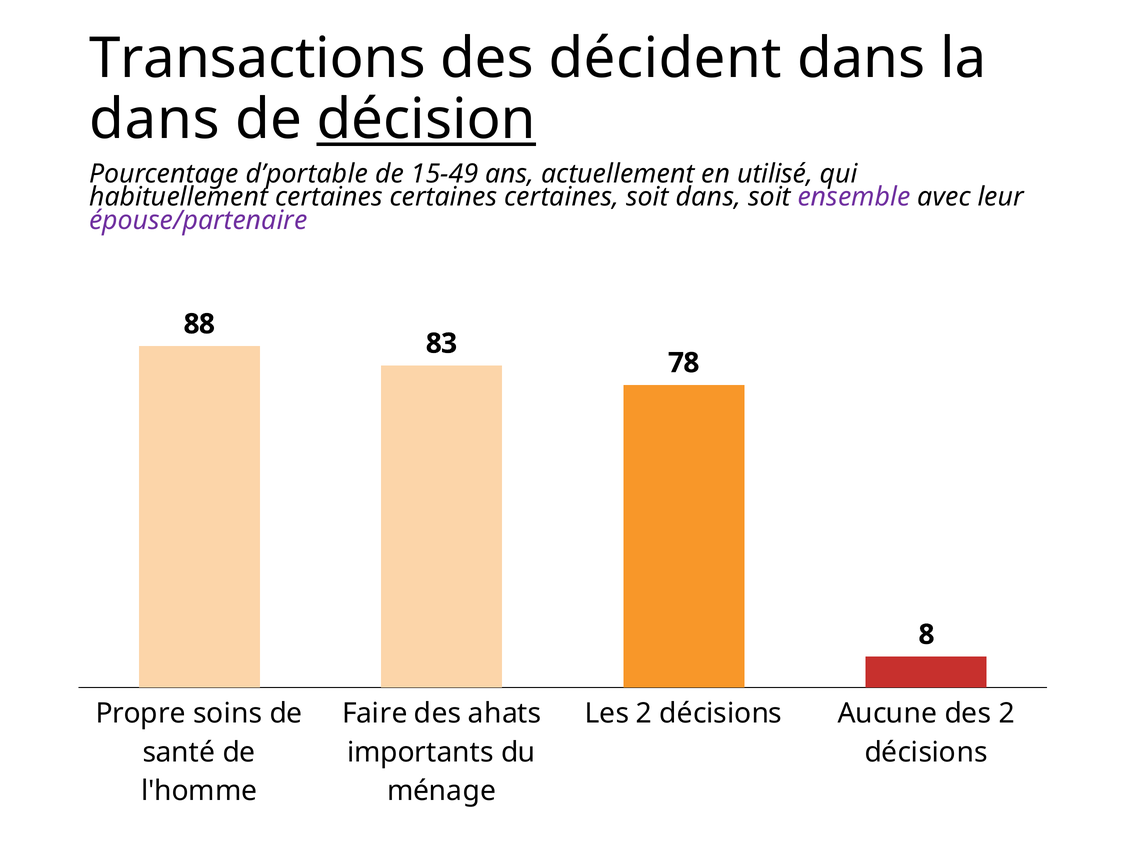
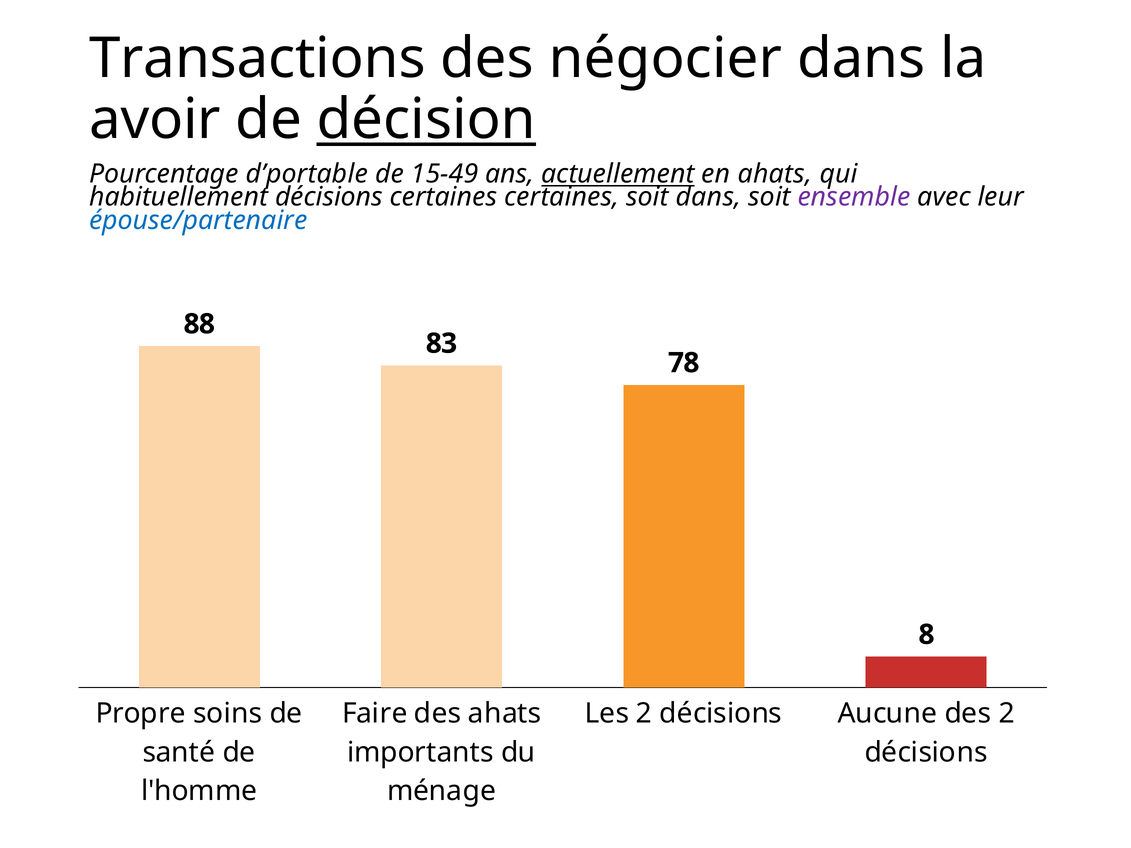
décident: décident -> négocier (665, 59)
dans: dans -> avoir (155, 120)
actuellement underline: none -> present (618, 174)
en utilisé: utilisé -> ahats (775, 174)
habituellement certaines: certaines -> décisions (329, 197)
épouse/partenaire colour: purple -> blue (198, 220)
